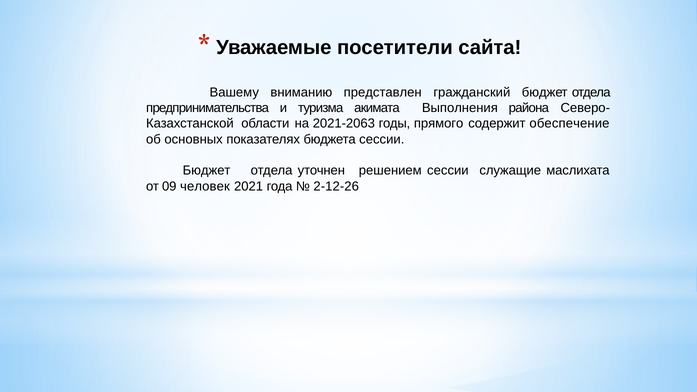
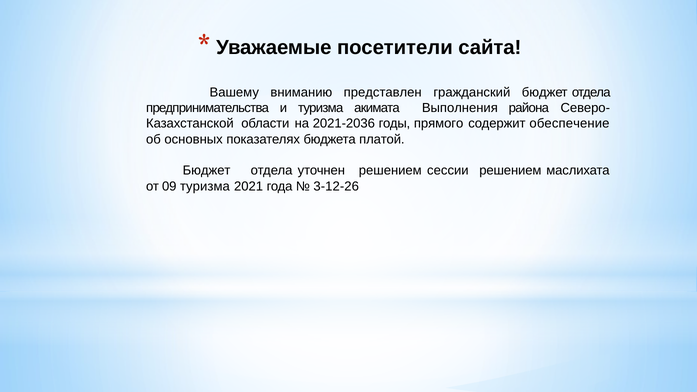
2021-2063: 2021-2063 -> 2021-2036 (344, 124)
бюджета сессии: сессии -> платой (382, 139)
сессии служащие: служащие -> решением (510, 171)
09 человек: человек -> туризма (205, 186)
2-12-26: 2-12-26 -> 3-12-26 (336, 186)
